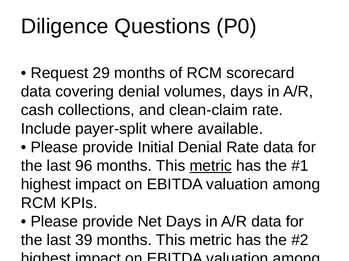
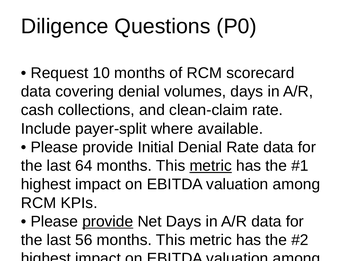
29: 29 -> 10 (101, 73)
96: 96 -> 64 (84, 166)
provide underline: none -> present (108, 222)
39: 39 -> 56 (84, 241)
